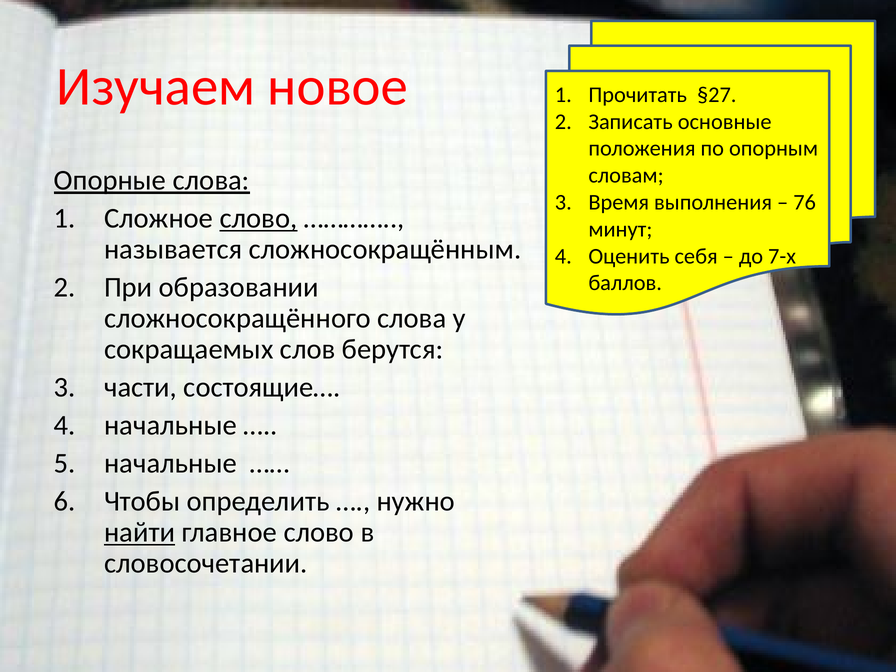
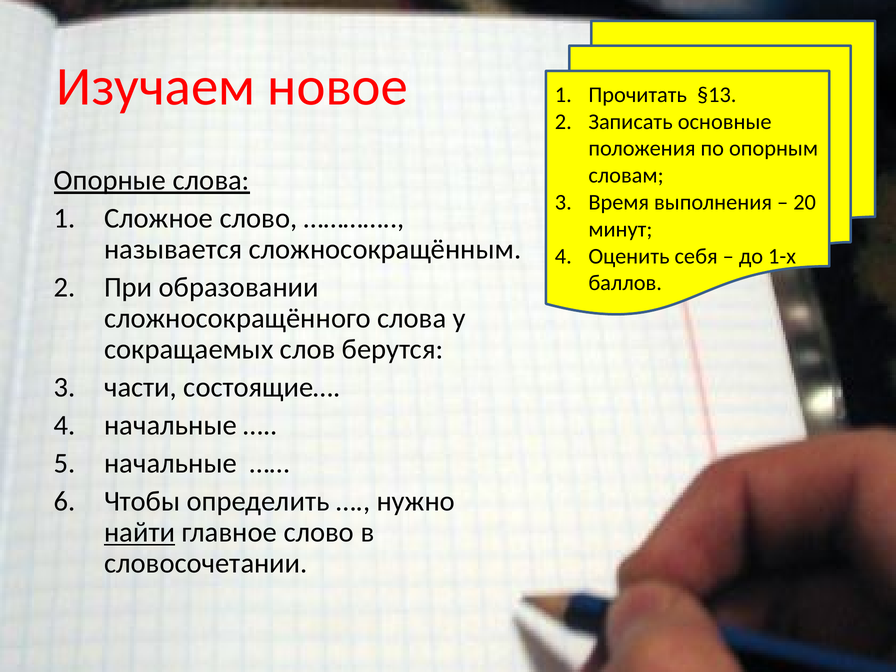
§27: §27 -> §13 (717, 95)
76: 76 -> 20 (805, 202)
слово underline: present -> none (258, 219)
7-х: 7-х -> 1-х (782, 256)
